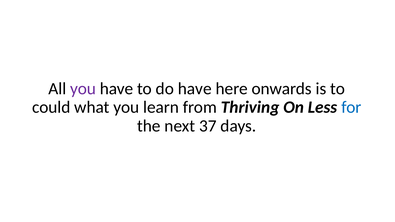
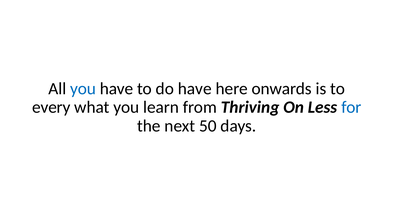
you colour: purple -> blue (83, 89)
could: could -> every (51, 107)
37: 37 -> 50 (208, 126)
